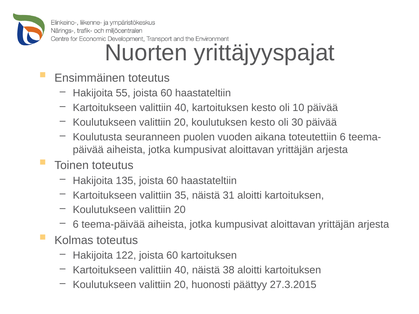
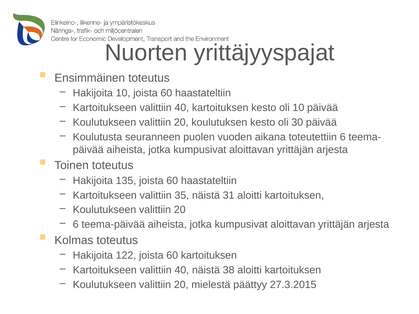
Hakijoita 55: 55 -> 10 (123, 93)
huonosti: huonosti -> mielestä (211, 285)
